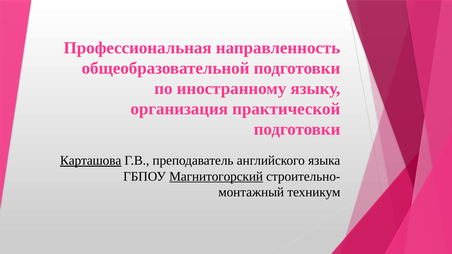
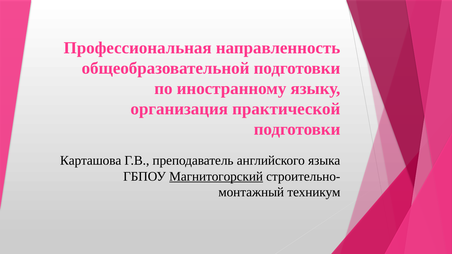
Карташова underline: present -> none (91, 161)
